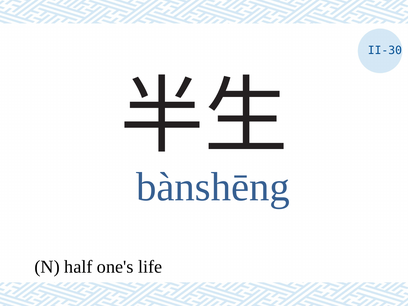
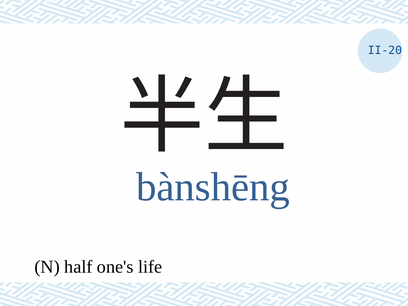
II-30: II-30 -> II-20 (385, 50)
